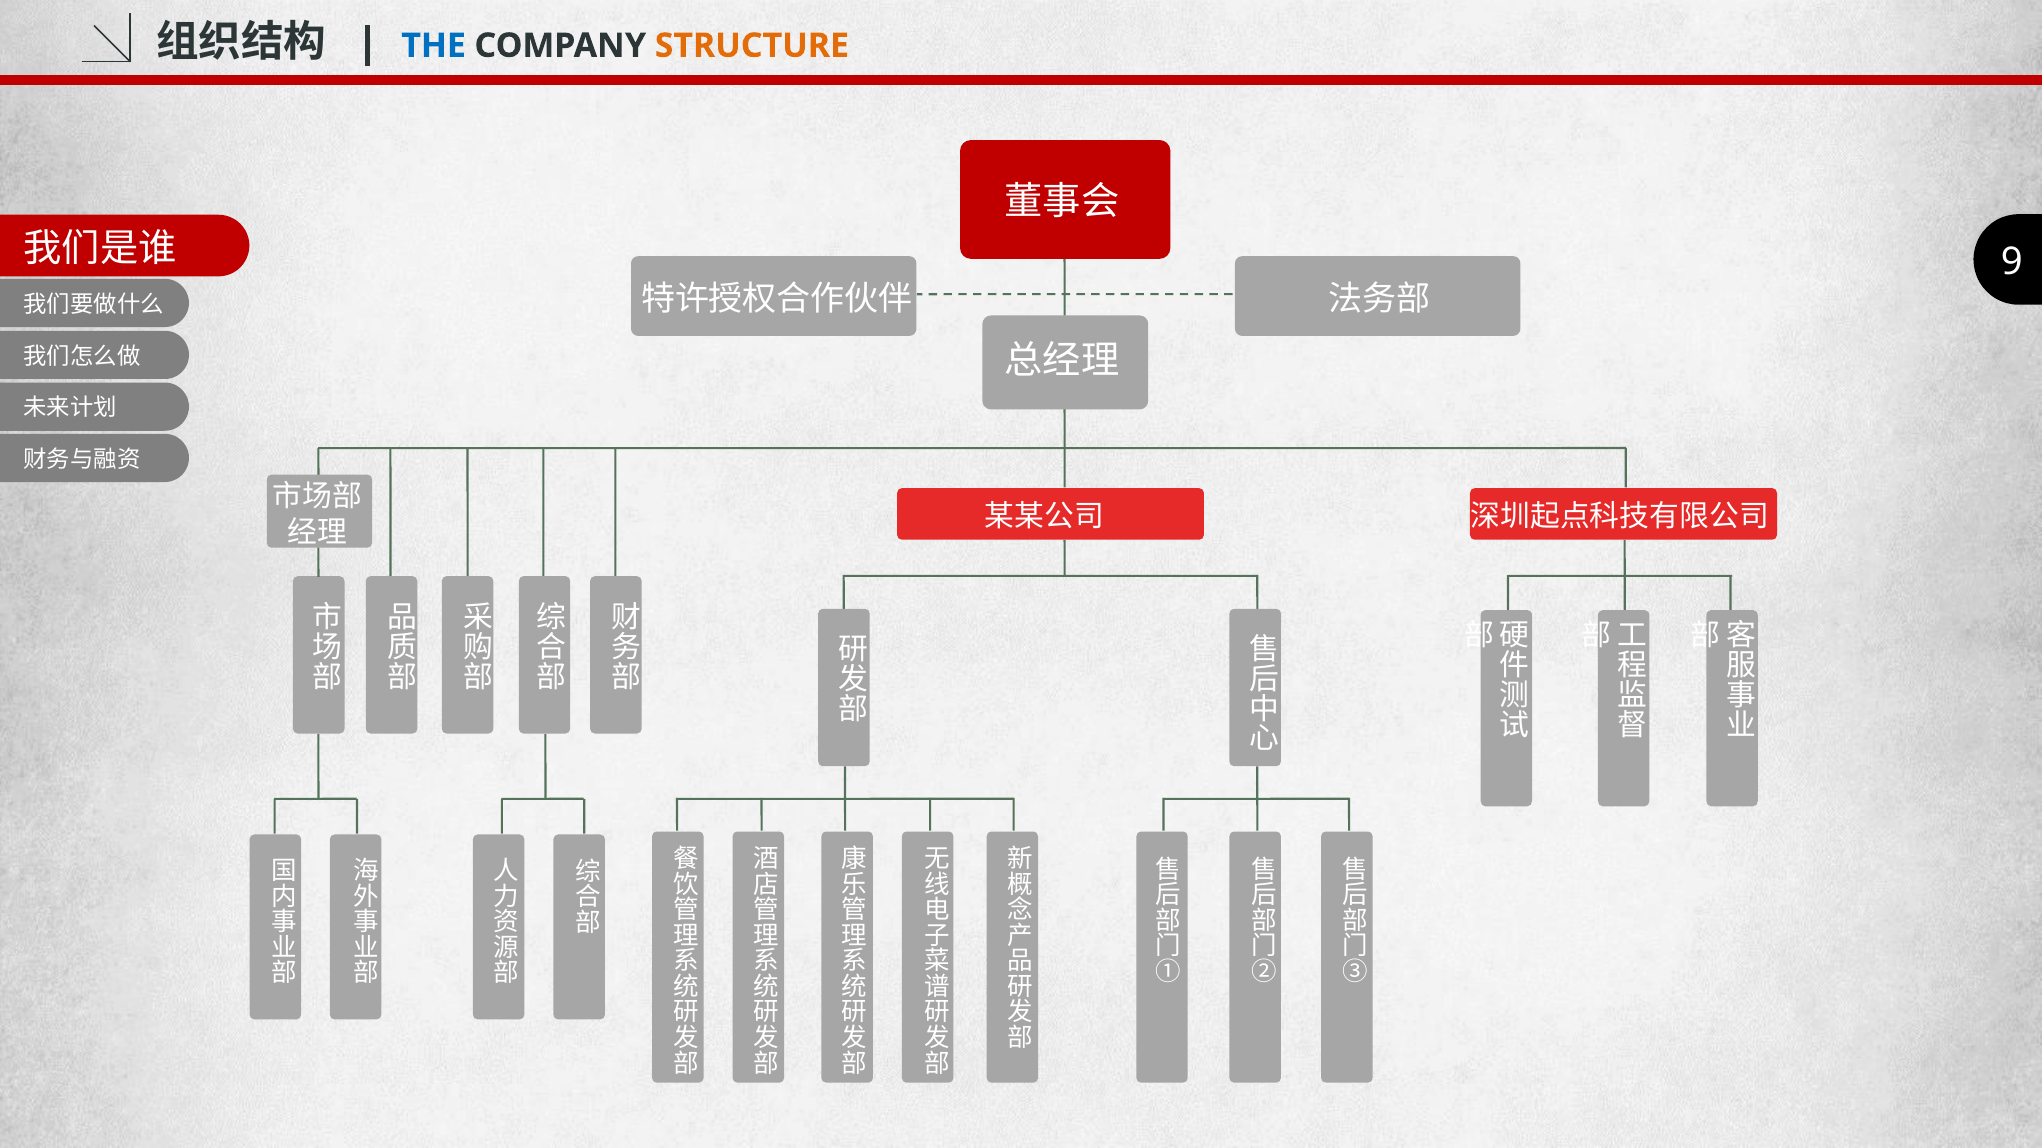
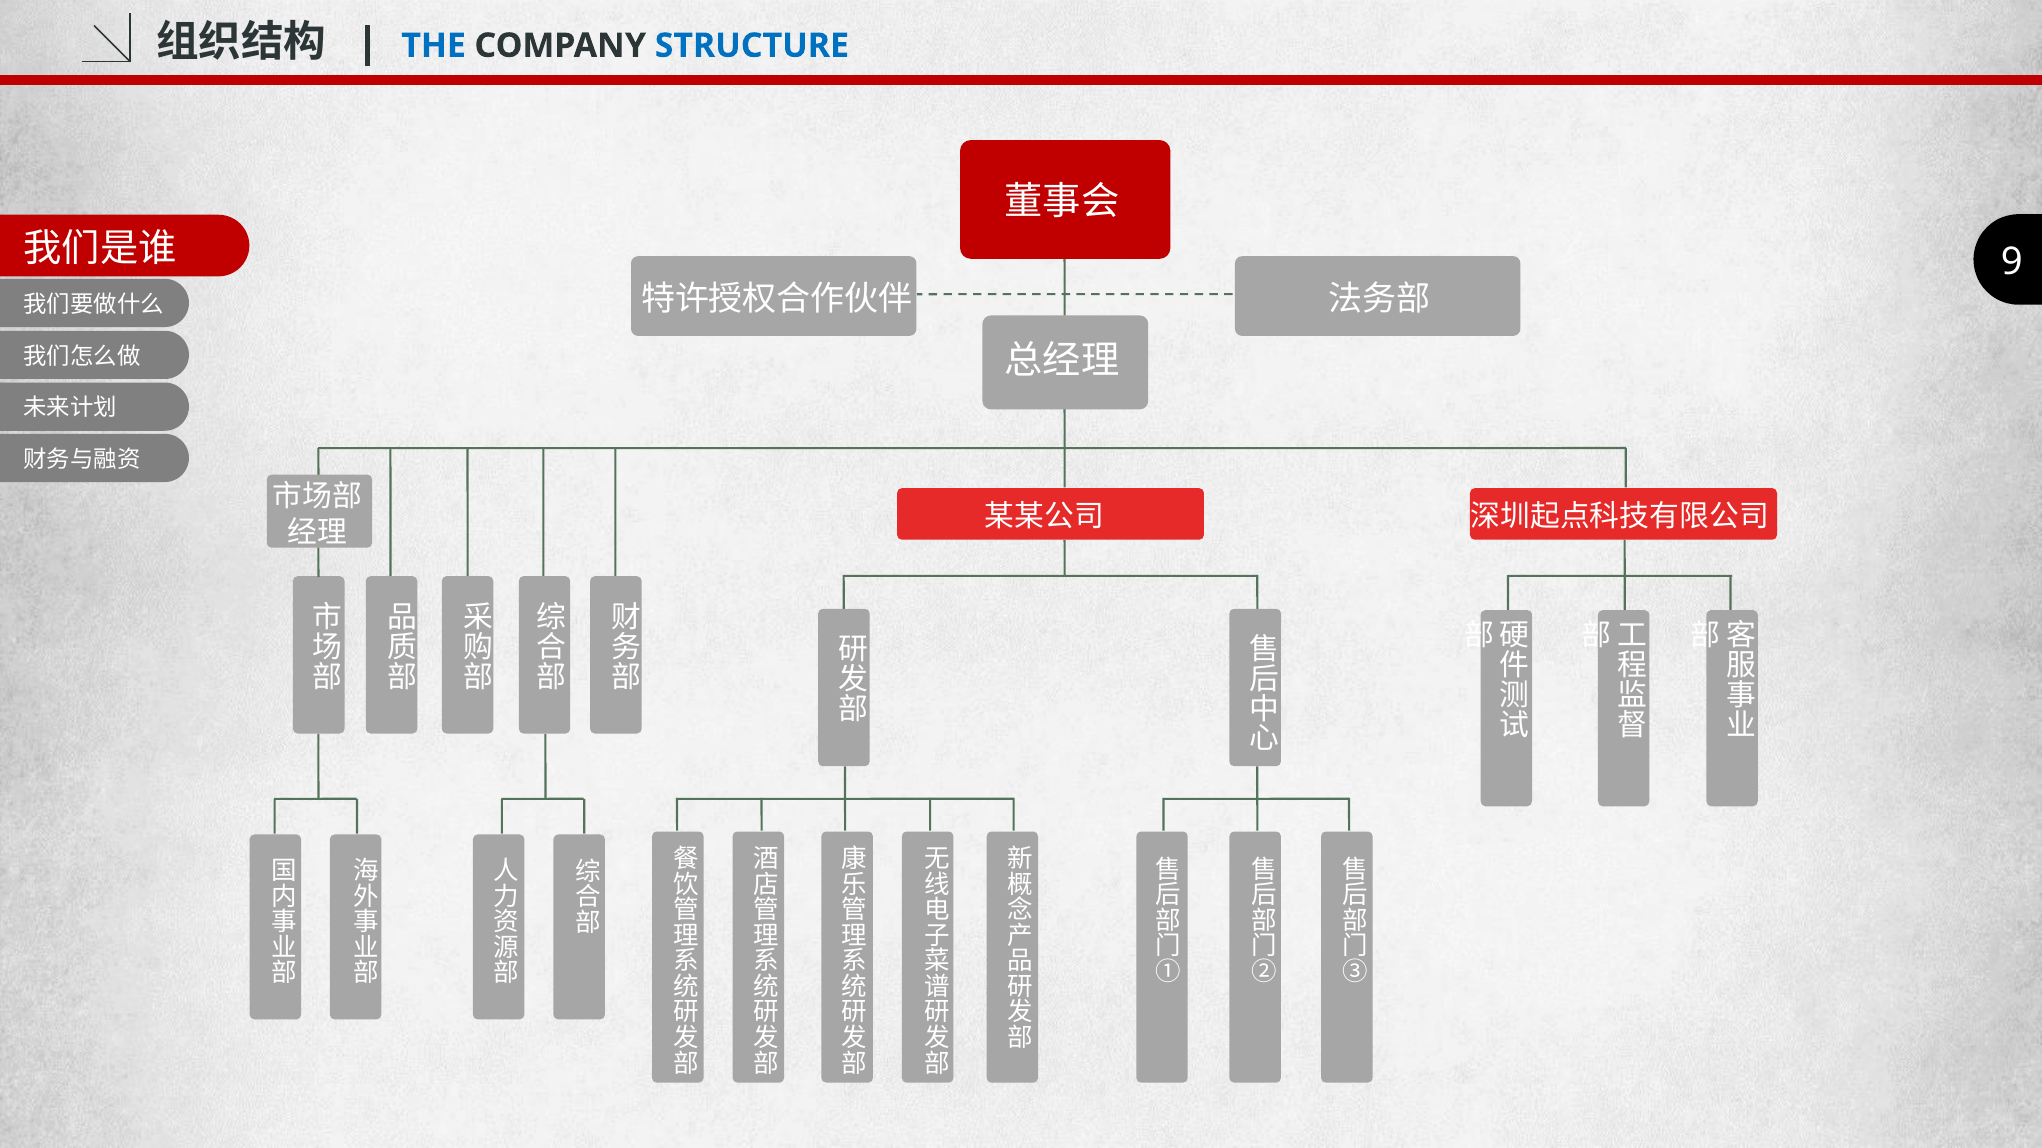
STRUCTURE colour: orange -> blue (752, 46)
